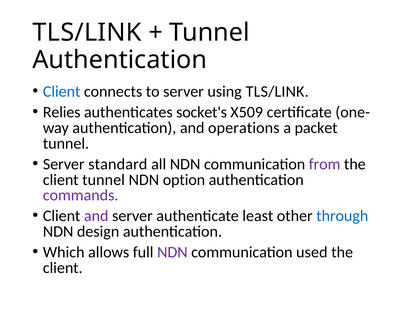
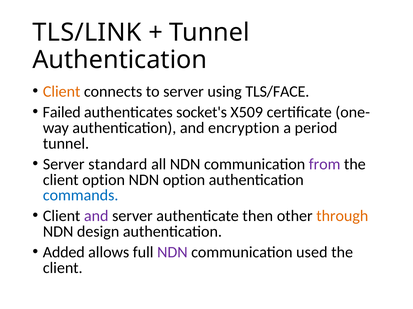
Client colour: blue -> orange (62, 92)
using TLS/LINK: TLS/LINK -> TLS/FACE (277, 92)
Relies: Relies -> Failed (62, 113)
operations: operations -> encryption (244, 128)
packet: packet -> period (316, 128)
client tunnel: tunnel -> option (104, 180)
commands colour: purple -> blue (81, 196)
least: least -> then (258, 217)
through colour: blue -> orange (342, 217)
Which: Which -> Added (64, 253)
